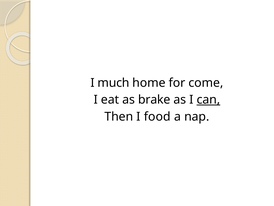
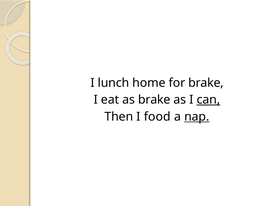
much: much -> lunch (113, 83)
for come: come -> brake (206, 83)
nap underline: none -> present (197, 116)
